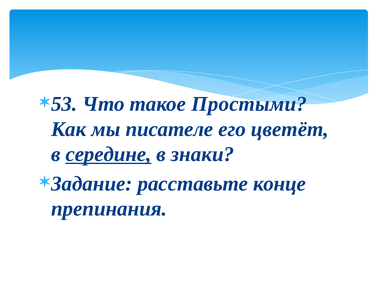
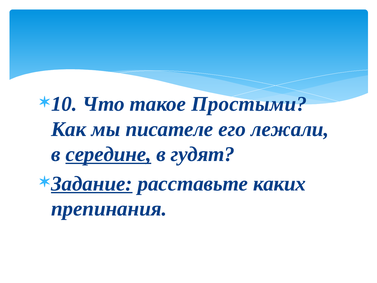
53: 53 -> 10 (64, 104)
цветёт: цветёт -> лежали (290, 129)
знаки: знаки -> гудят (203, 154)
Задание underline: none -> present (92, 183)
конце: конце -> каких (279, 183)
